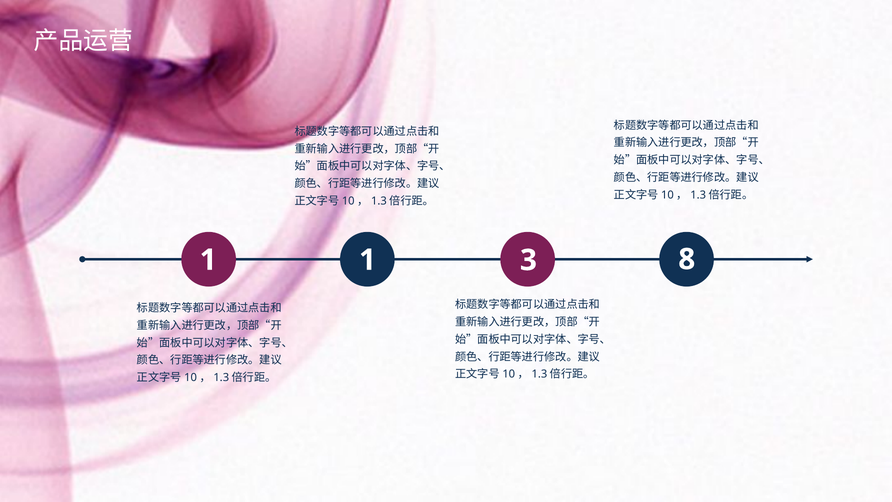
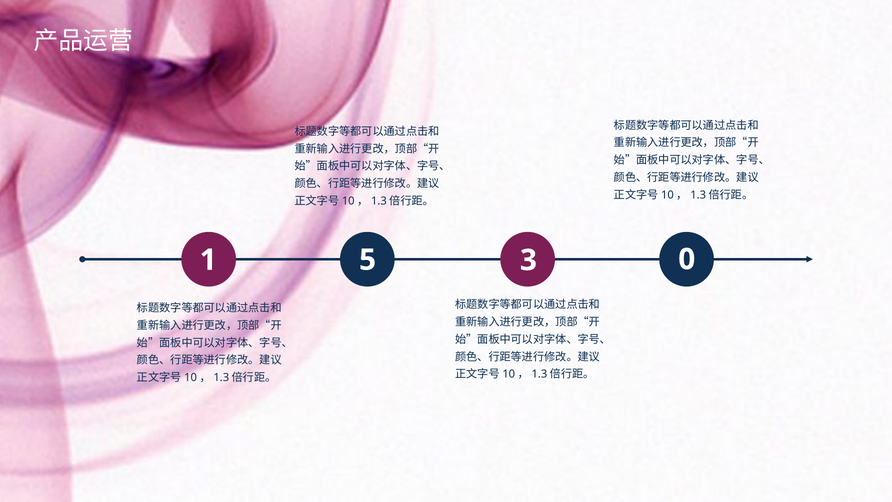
1 1: 1 -> 5 (368, 260)
8: 8 -> 0 (687, 259)
